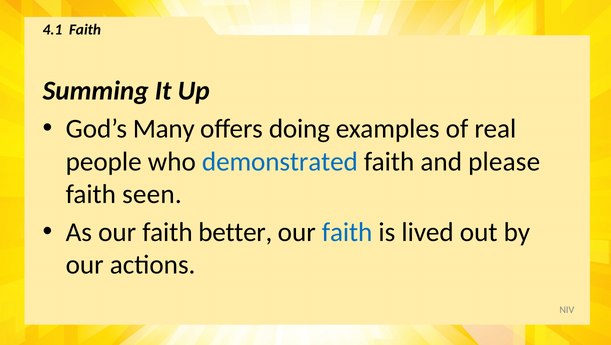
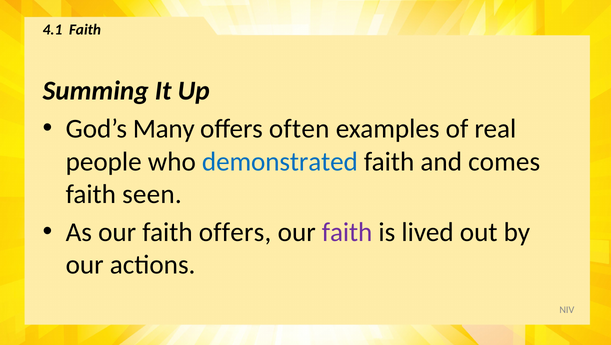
doing: doing -> often (299, 129)
please: please -> comes (504, 161)
faith better: better -> offers (235, 232)
faith colour: blue -> purple (347, 232)
